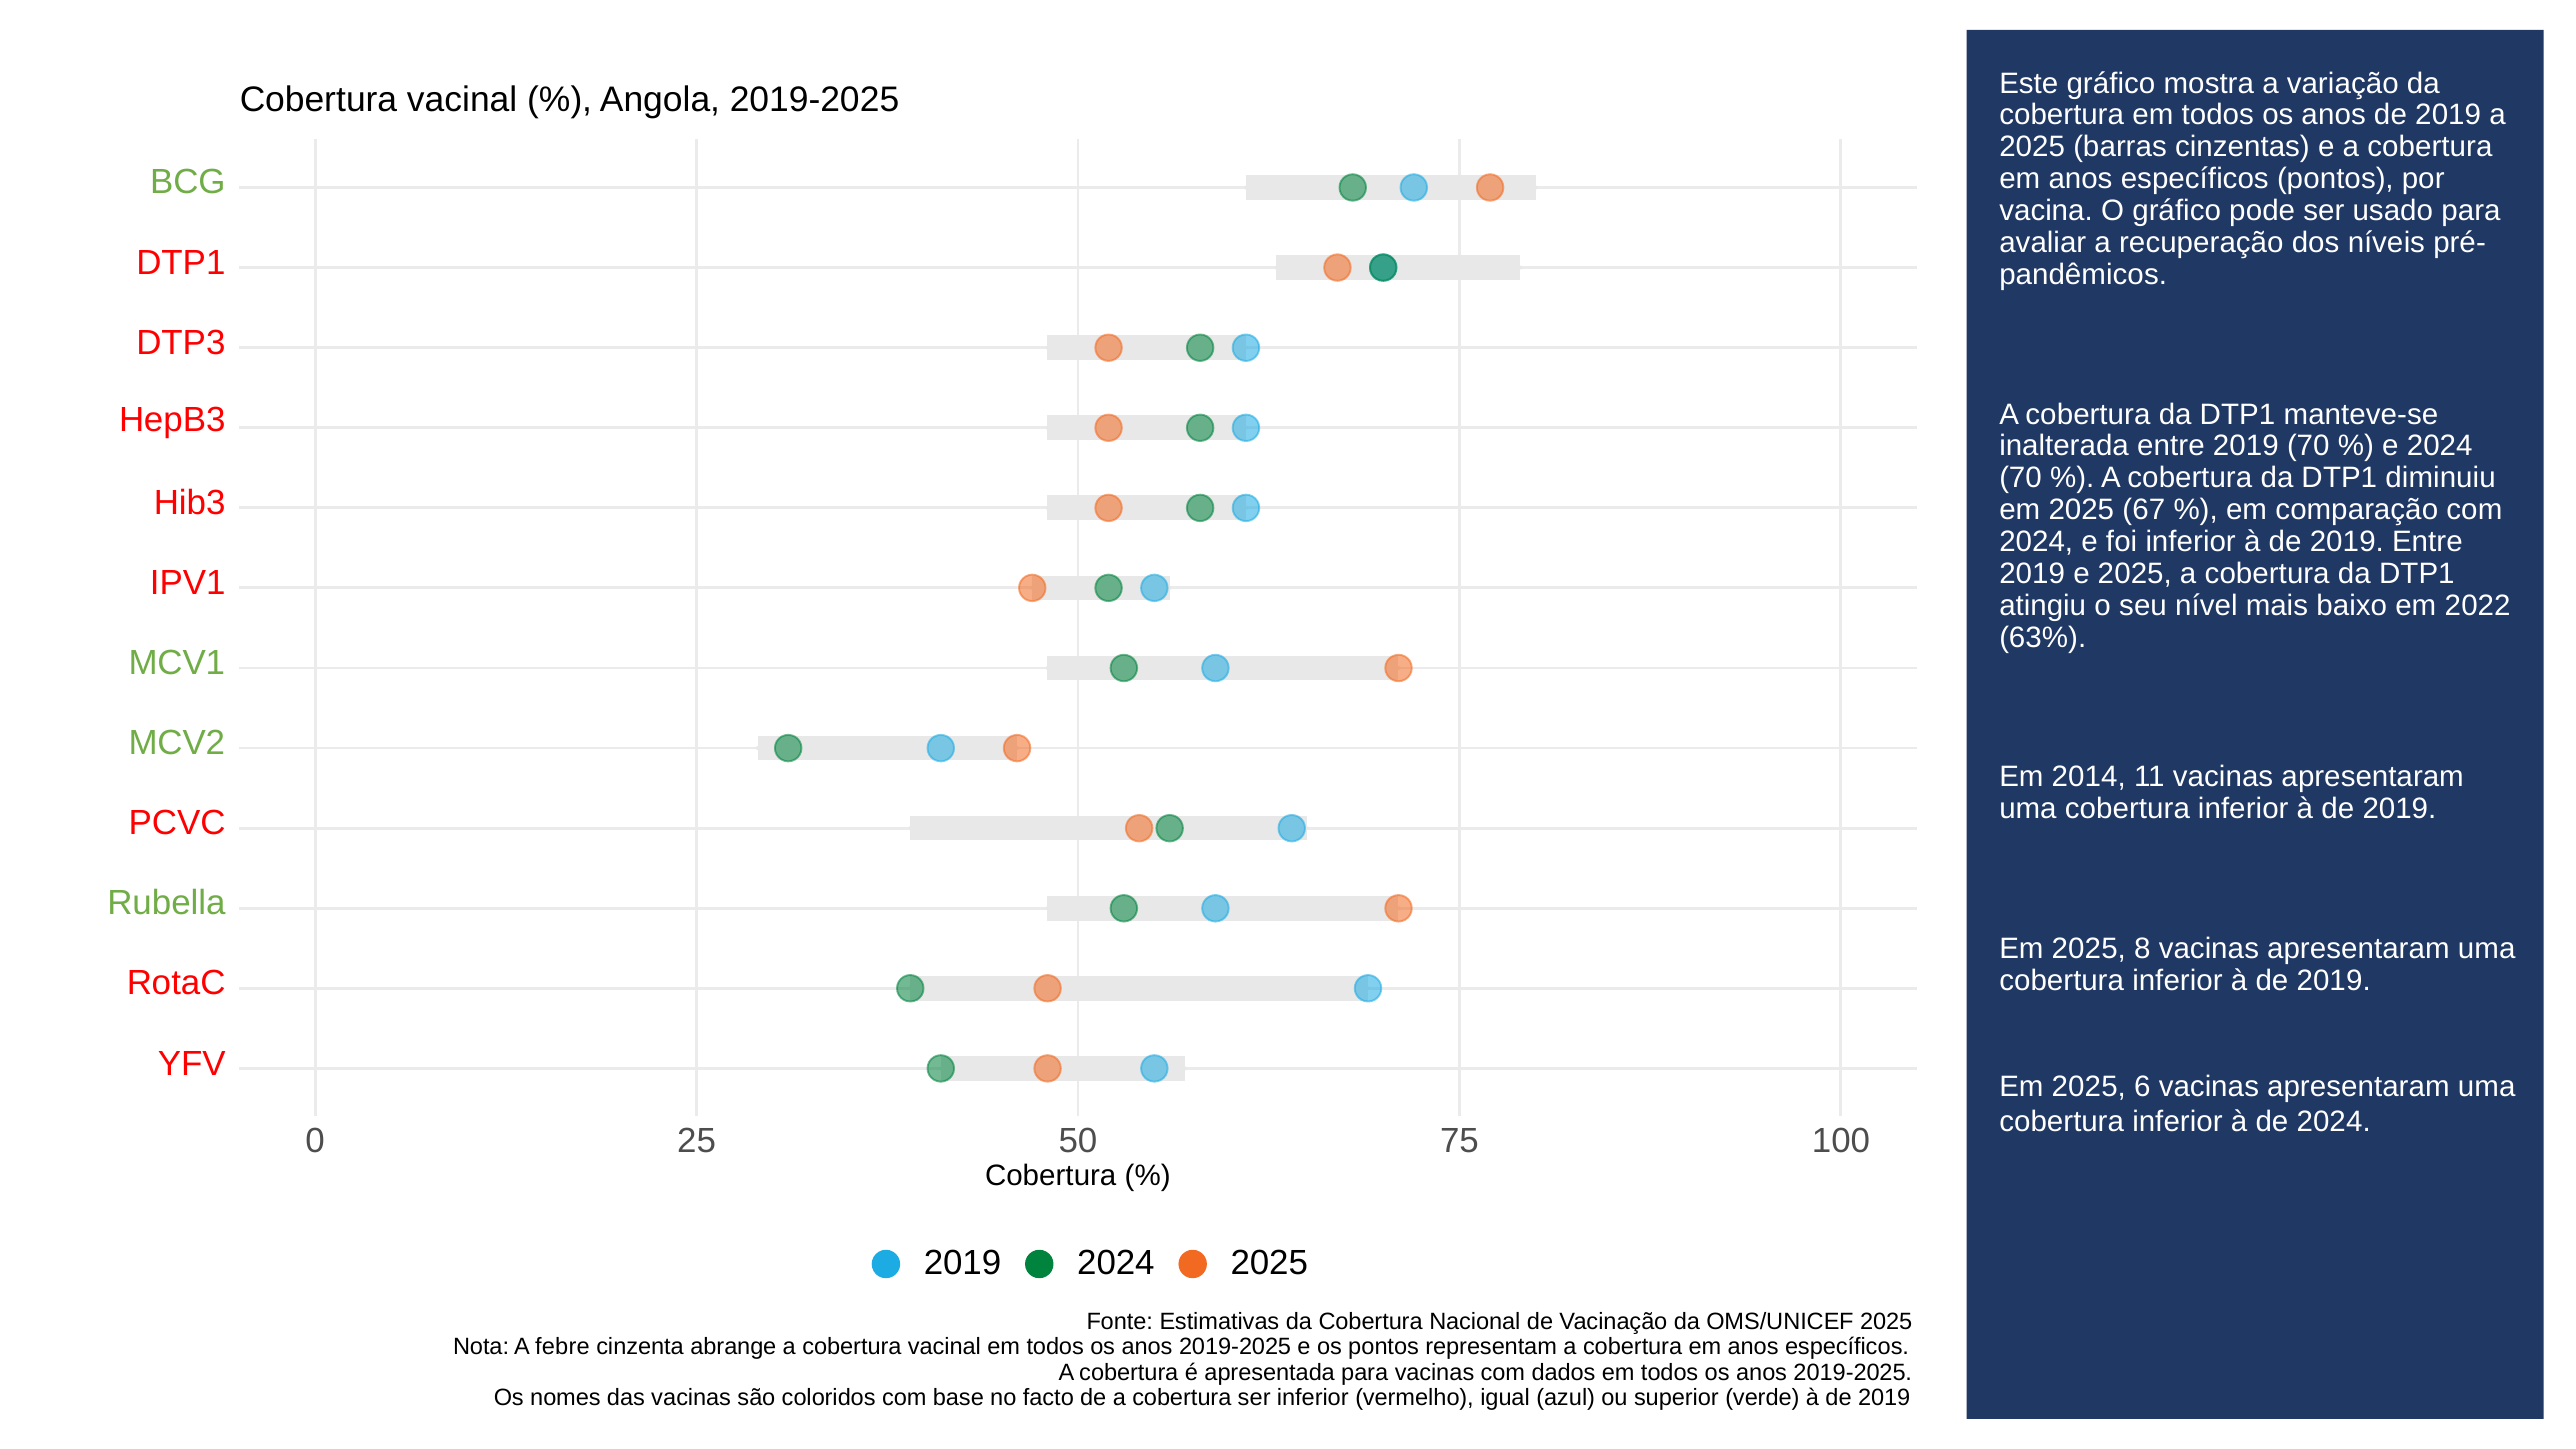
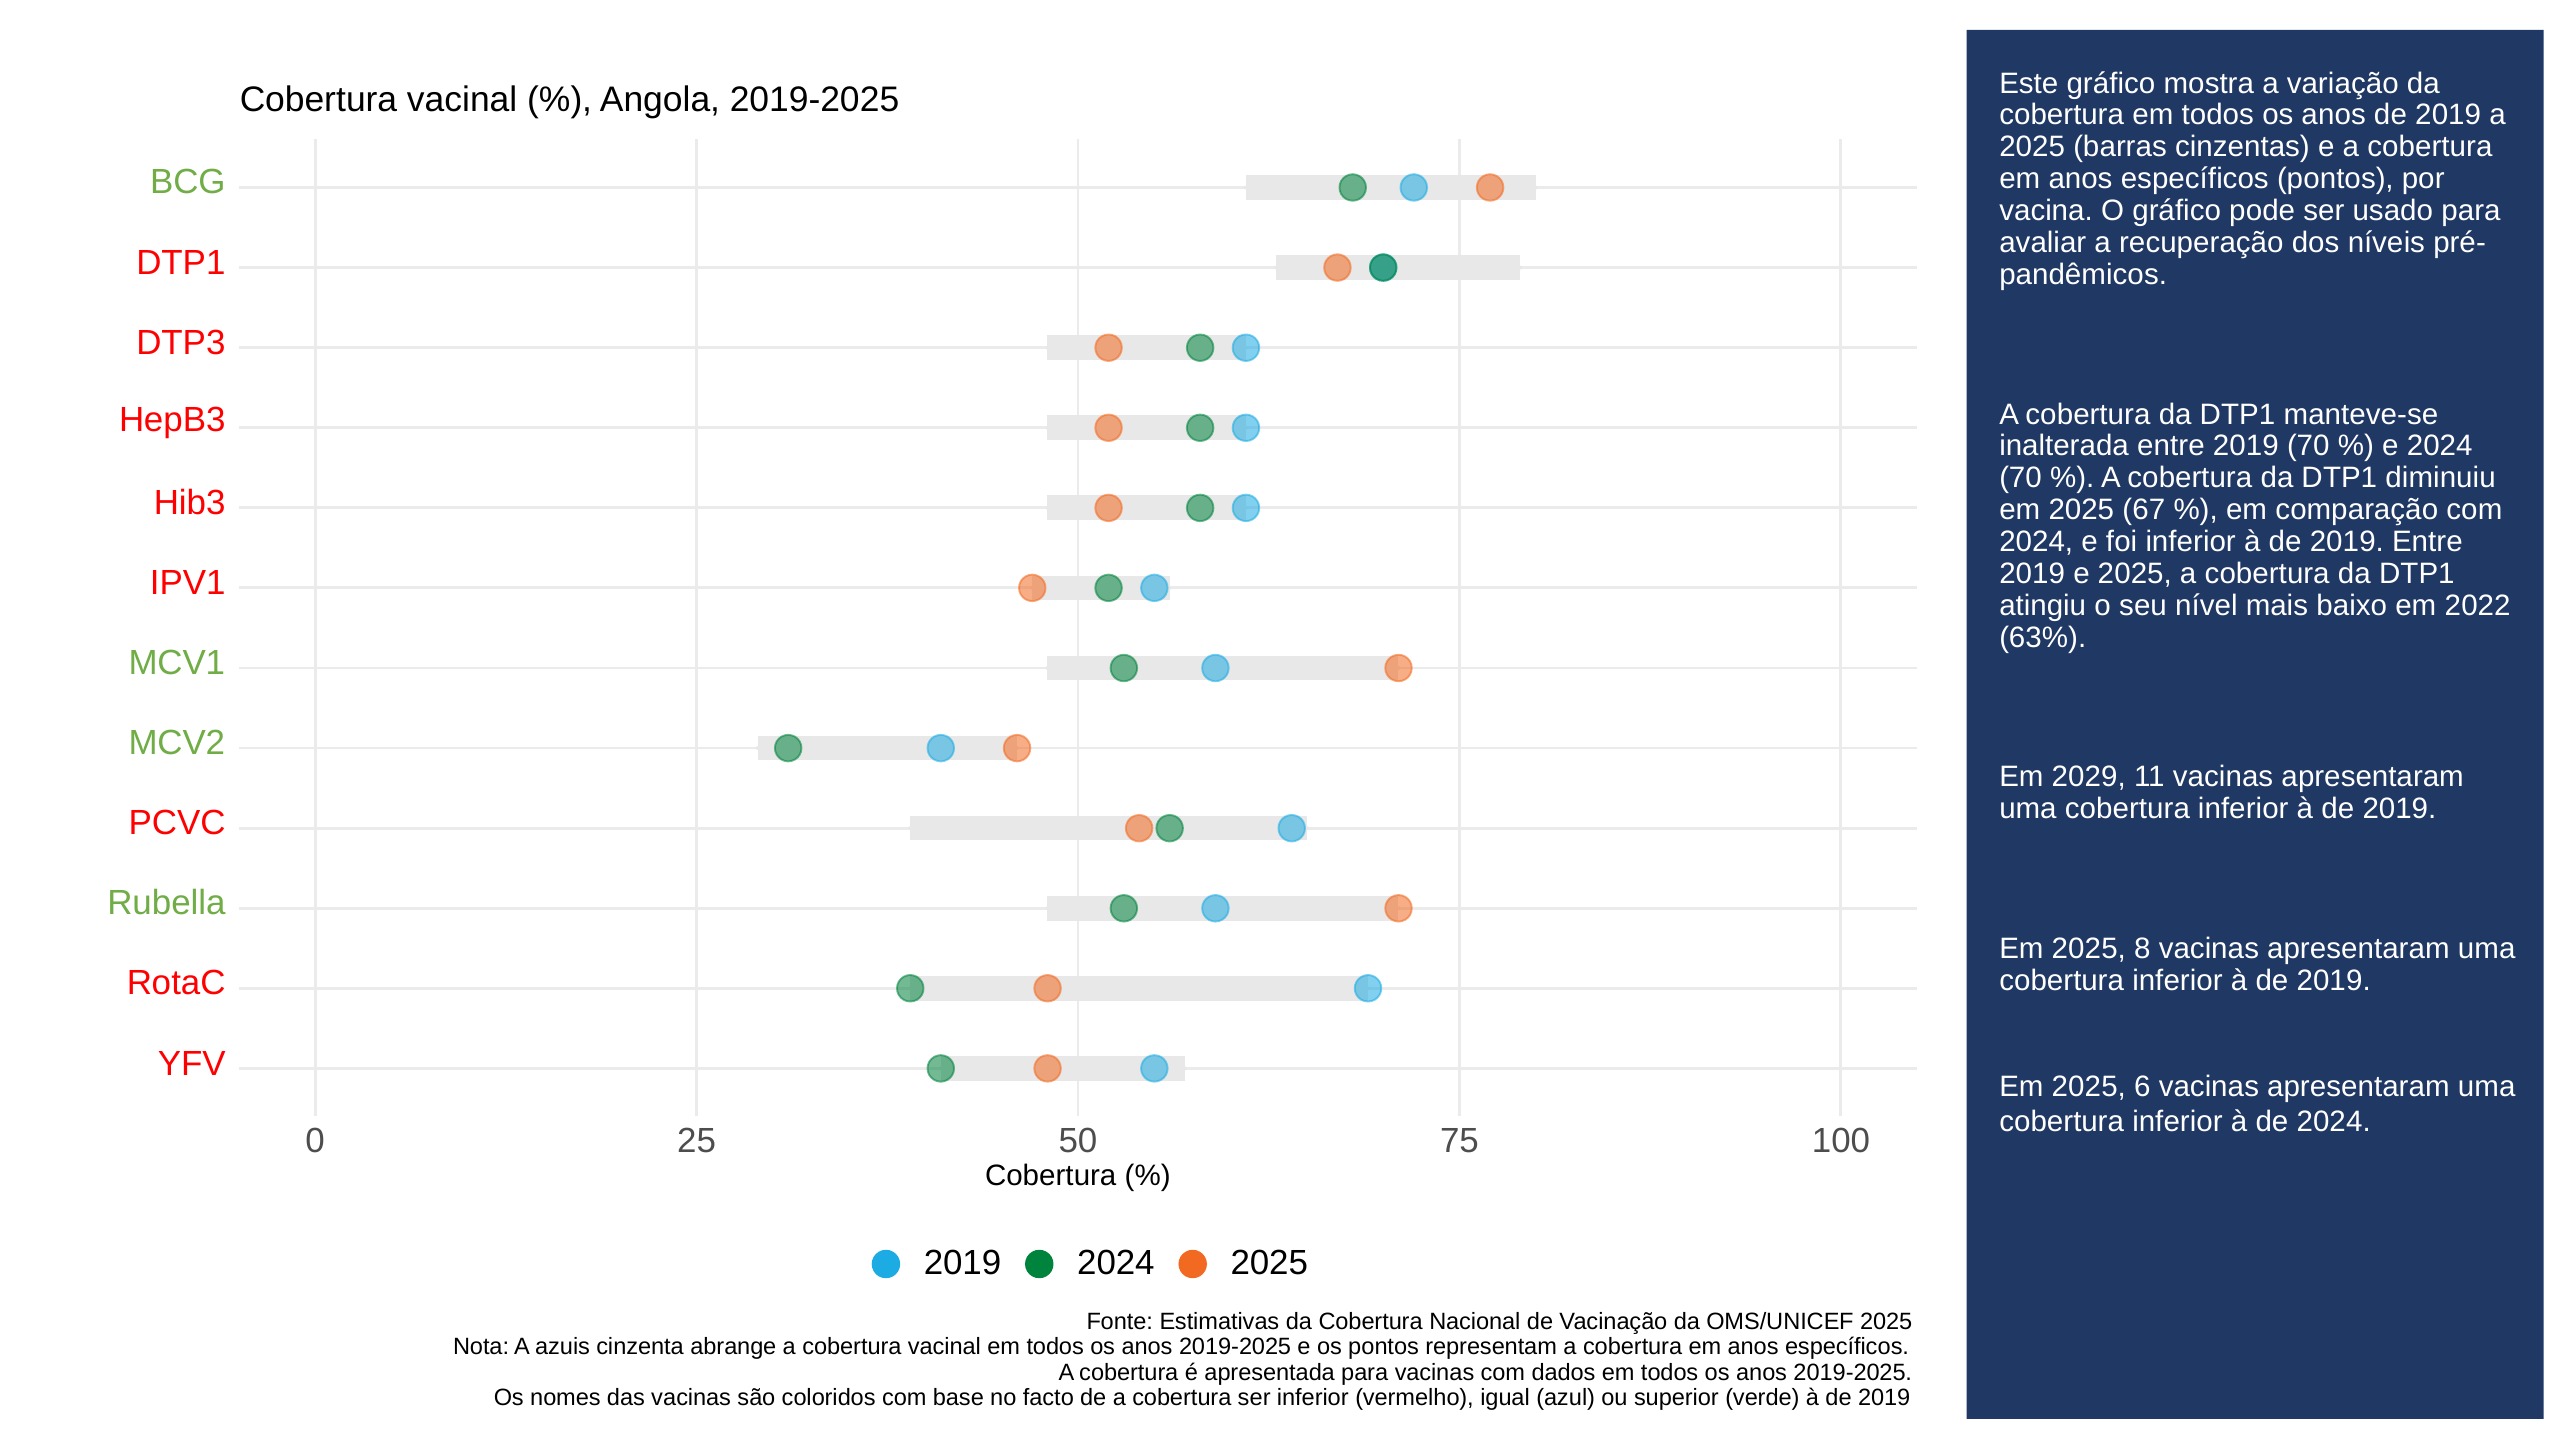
2014: 2014 -> 2029 (2089, 777)
febre: febre -> azuis (563, 1347)
